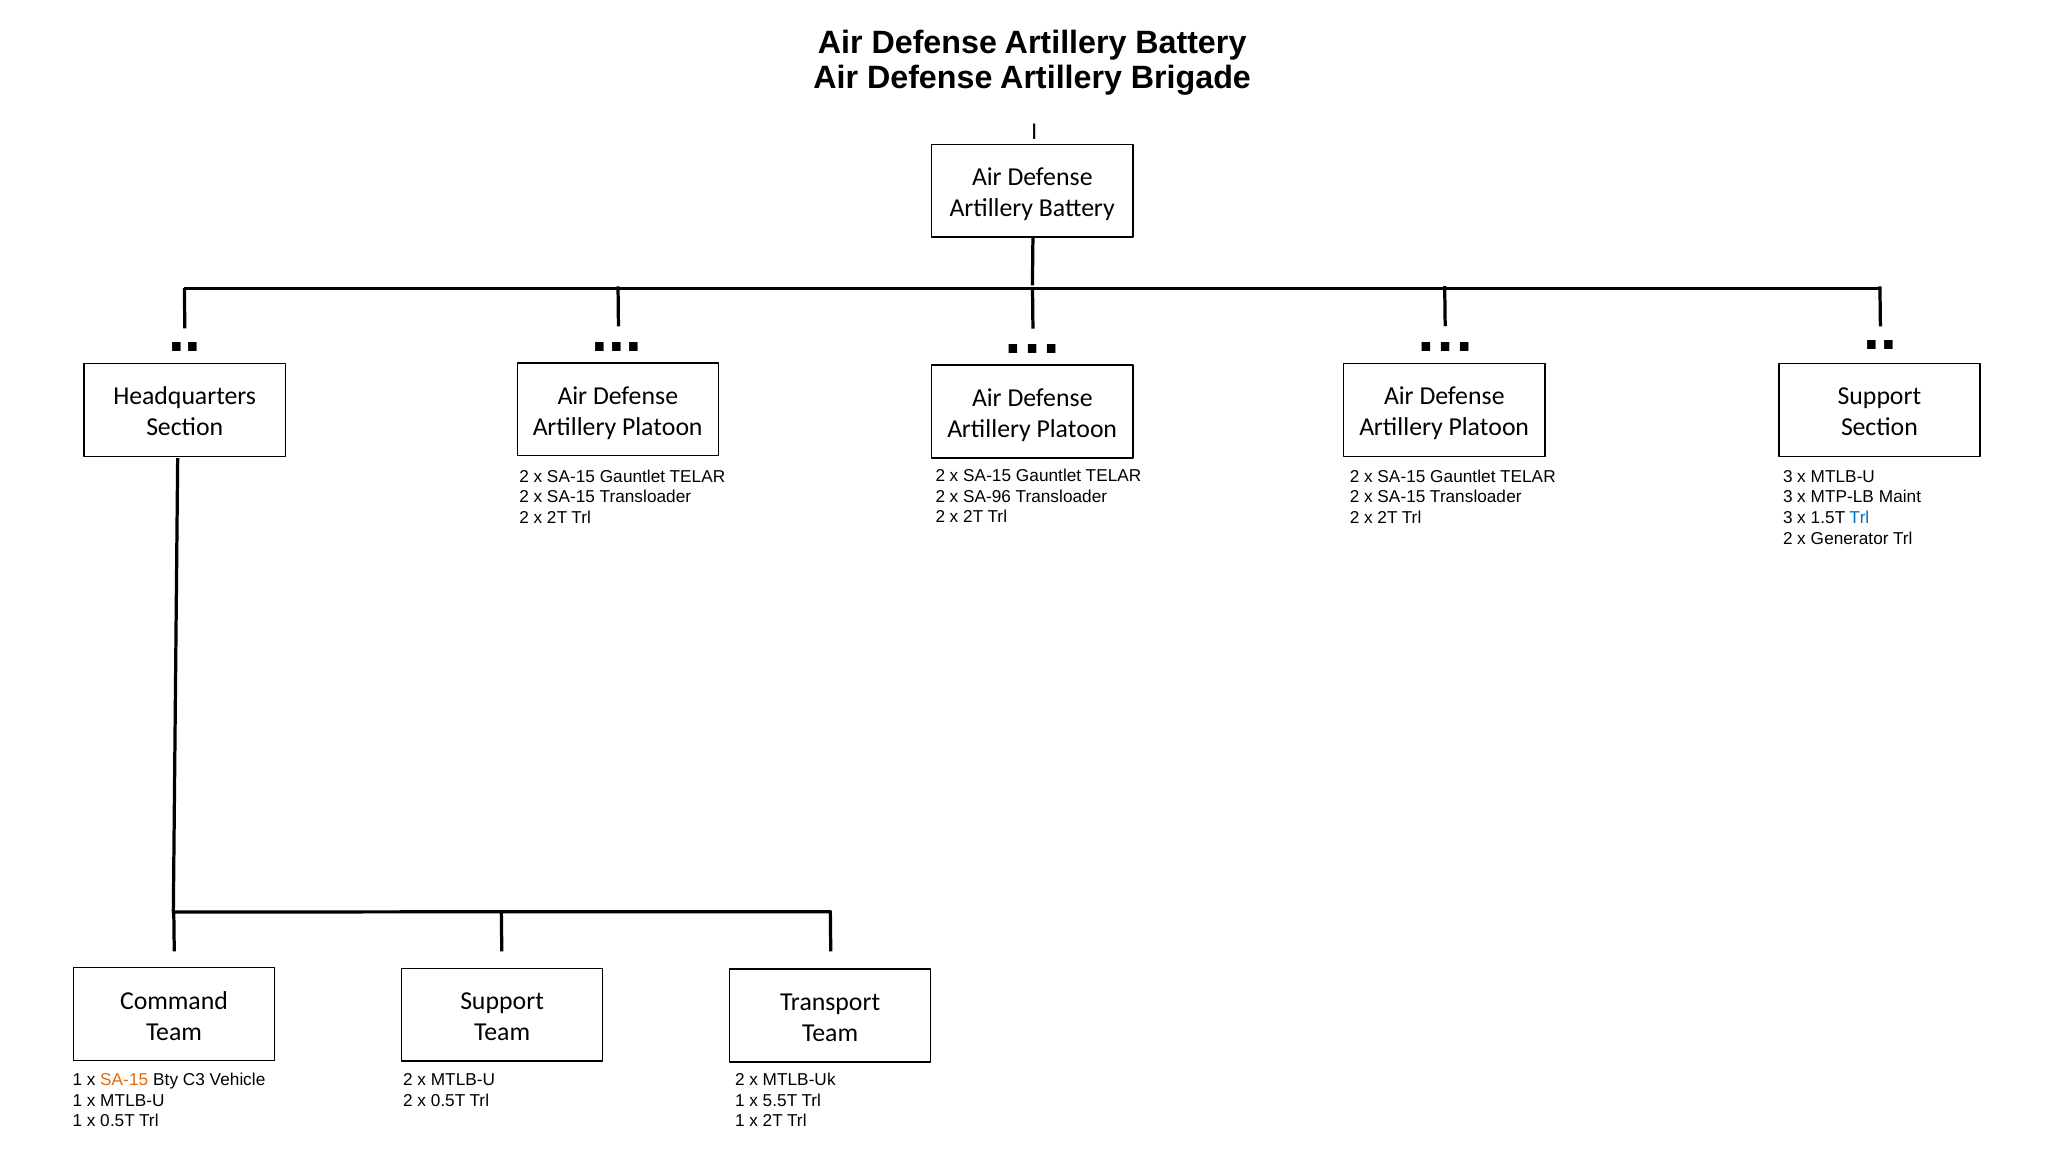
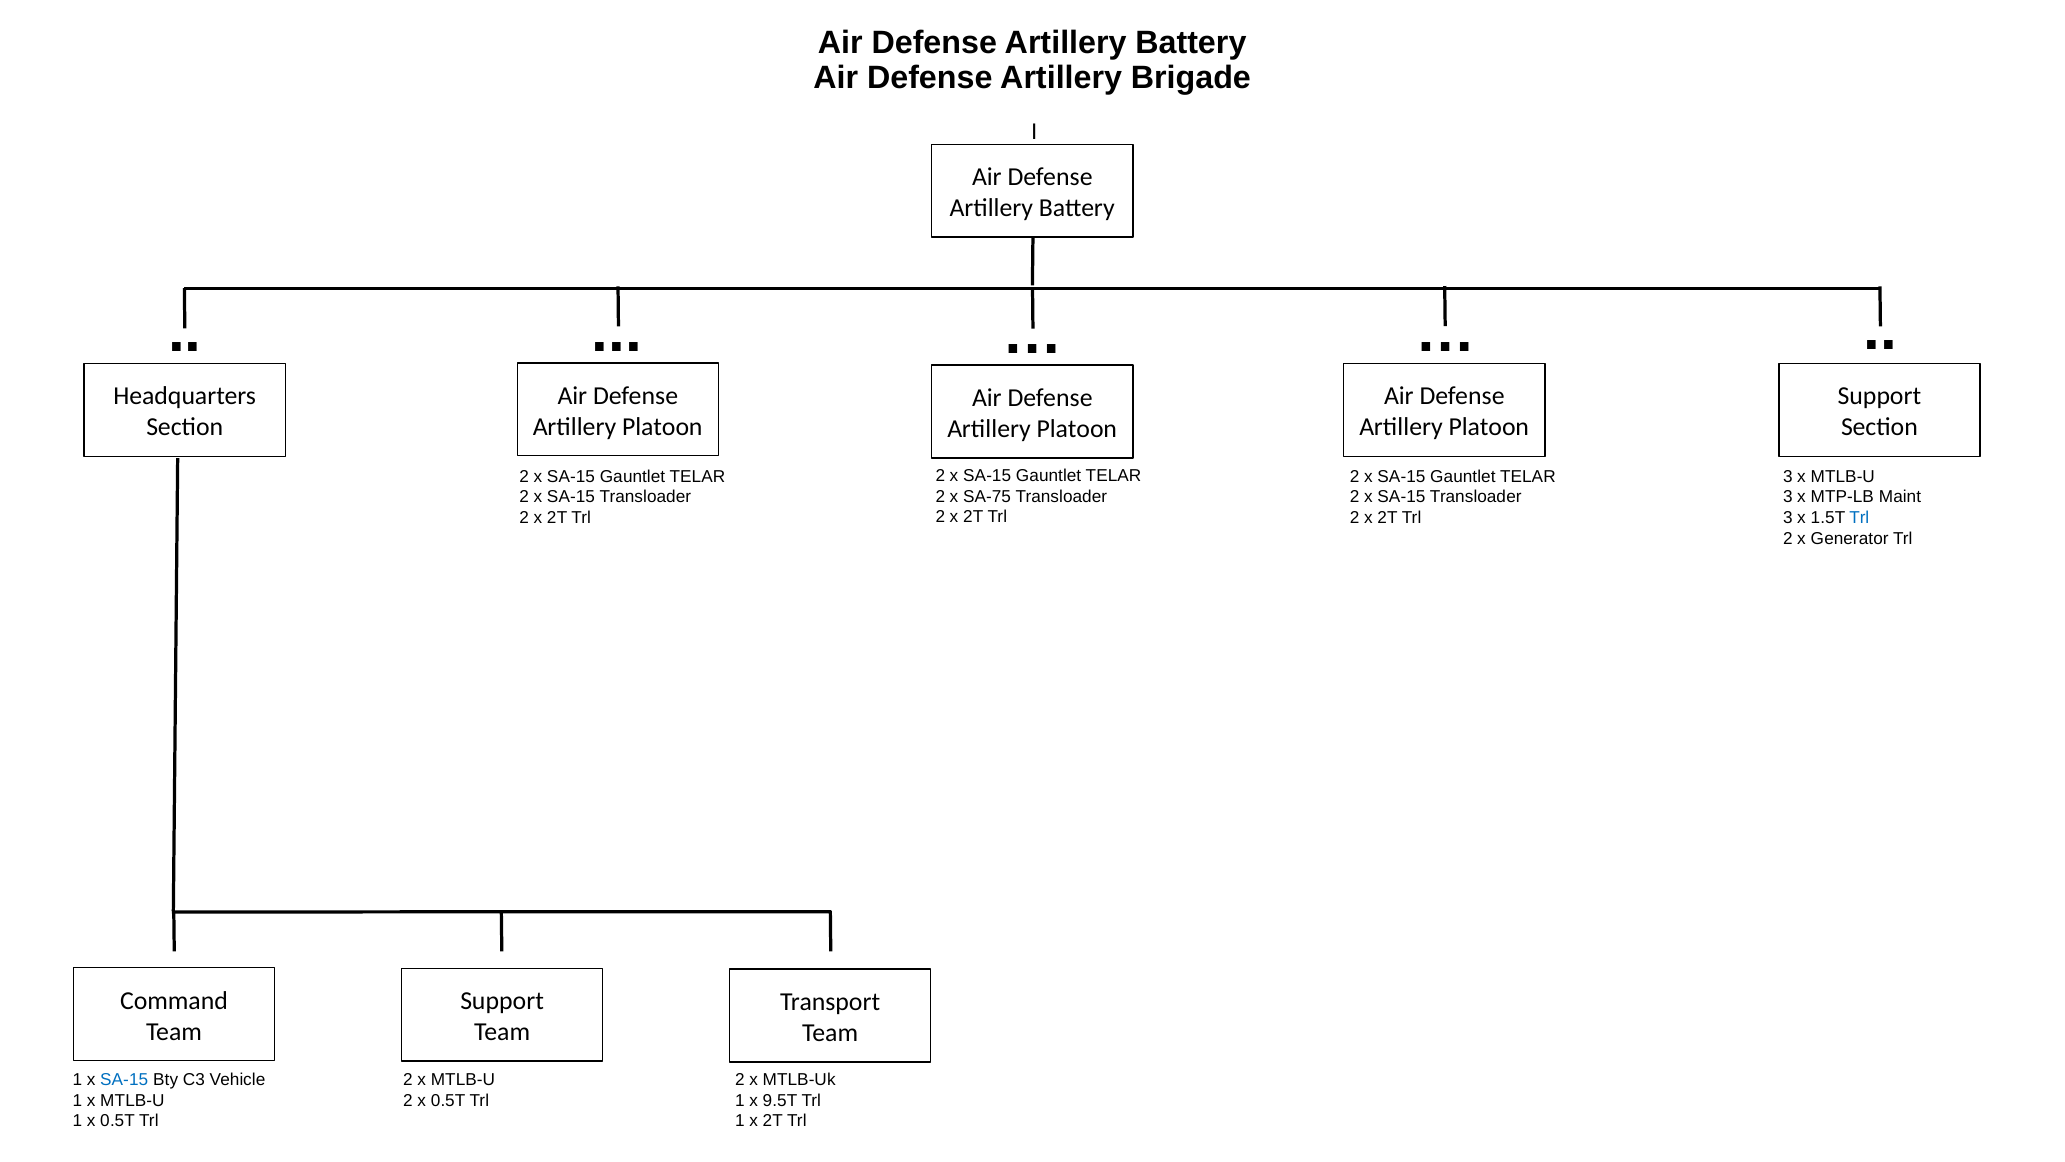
SA-96: SA-96 -> SA-75 (987, 496)
SA-15 colour: orange -> blue (124, 1079)
5.5T: 5.5T -> 9.5T (780, 1100)
